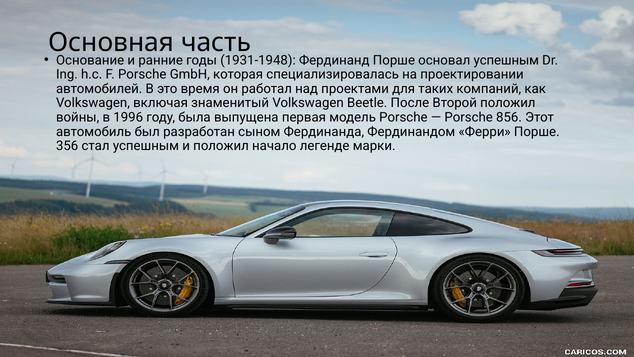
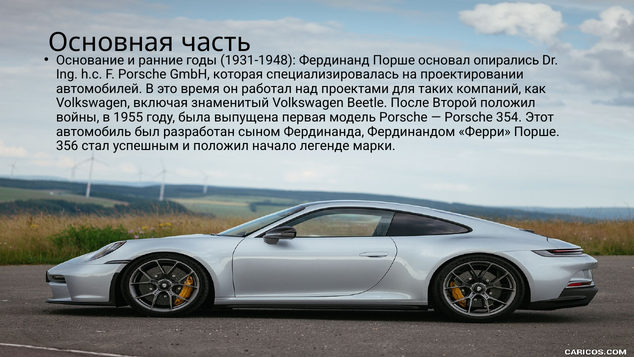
основал успешным: успешным -> опирались (506, 60)
1996: 1996 -> 1955 (128, 117)
856: 856 -> 354 (509, 117)
